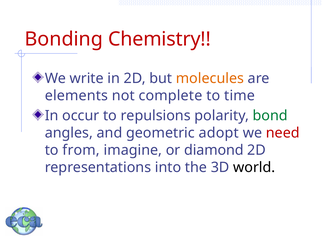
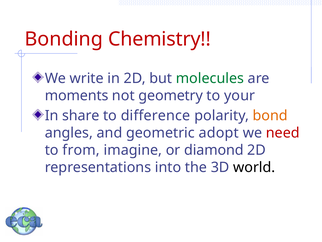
molecules colour: orange -> green (210, 78)
elements: elements -> moments (77, 95)
complete: complete -> geometry (171, 95)
time: time -> your (240, 95)
occur: occur -> share (81, 116)
repulsions: repulsions -> difference (156, 116)
bond colour: green -> orange (270, 116)
